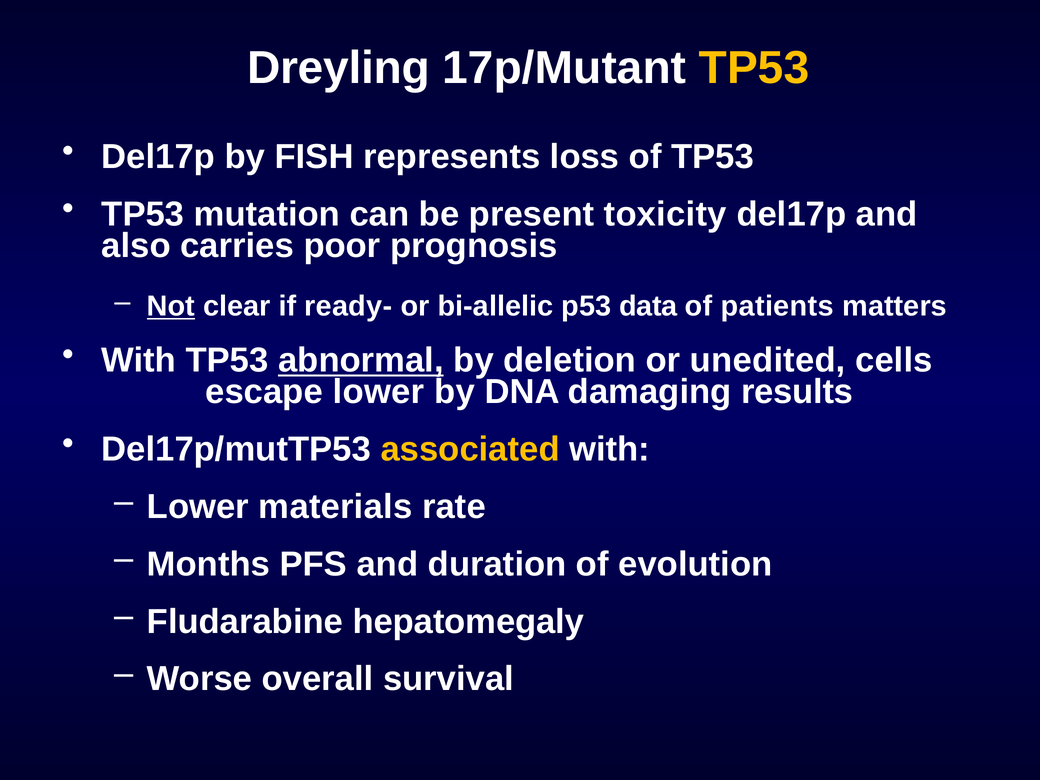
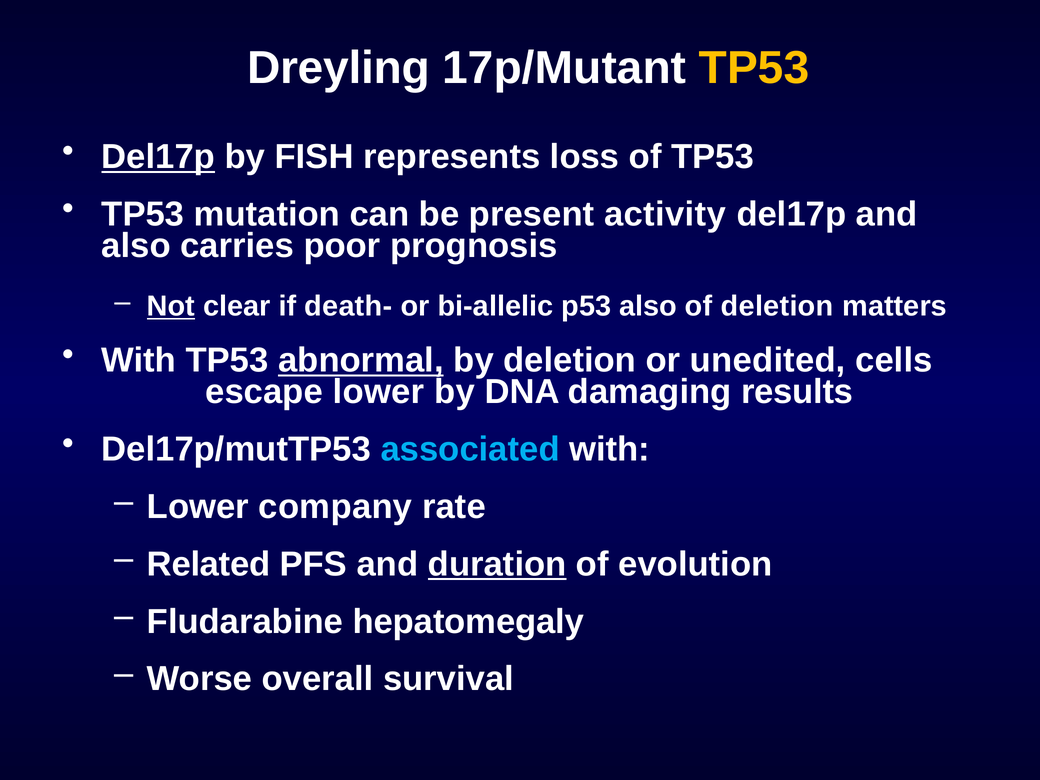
Del17p underline: none -> present (158, 157)
toxicity: toxicity -> activity (665, 214)
ready-: ready- -> death- (348, 306)
p53 data: data -> also (648, 306)
of patients: patients -> deletion (777, 306)
associated colour: yellow -> light blue (470, 449)
materials: materials -> company (335, 507)
Months: Months -> Related (209, 564)
duration underline: none -> present (497, 564)
